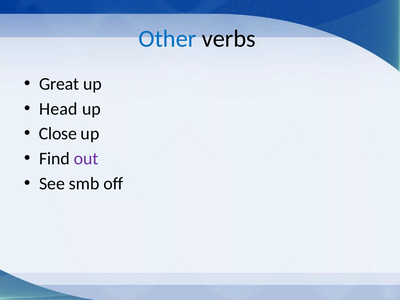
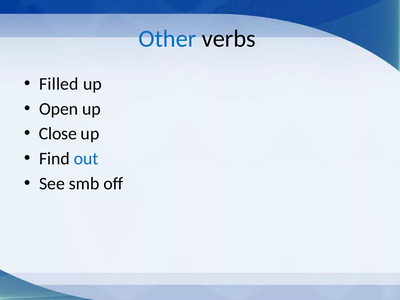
Great: Great -> Filled (59, 84)
Head: Head -> Open (59, 109)
out colour: purple -> blue (86, 159)
